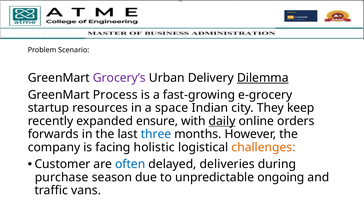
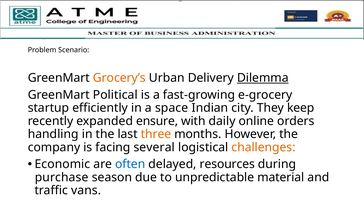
Grocery’s colour: purple -> orange (119, 78)
Process: Process -> Political (115, 95)
resources: resources -> efficiently (100, 108)
daily underline: present -> none (222, 121)
forwards: forwards -> handling (53, 134)
three colour: blue -> orange (156, 134)
holistic: holistic -> several (154, 147)
Customer: Customer -> Economic (62, 164)
deliveries: deliveries -> resources (227, 164)
ongoing: ongoing -> material (281, 177)
